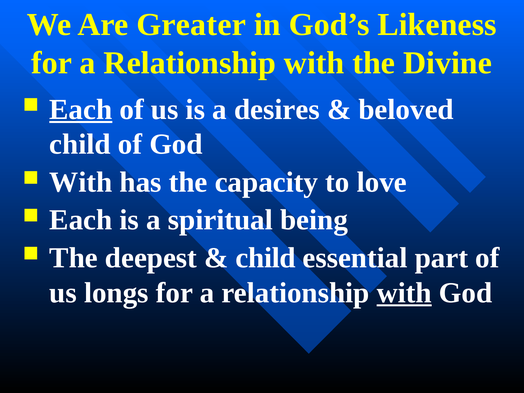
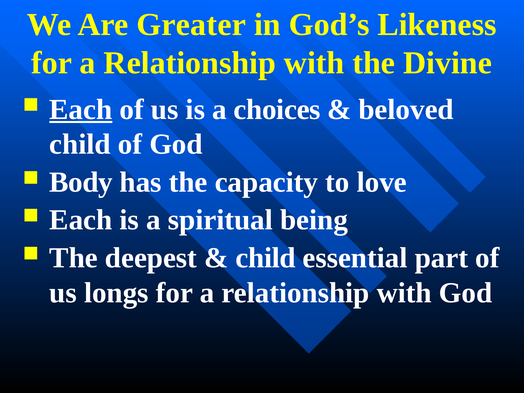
desires: desires -> choices (277, 109)
With: With -> Body (81, 182)
with underline: present -> none (404, 293)
